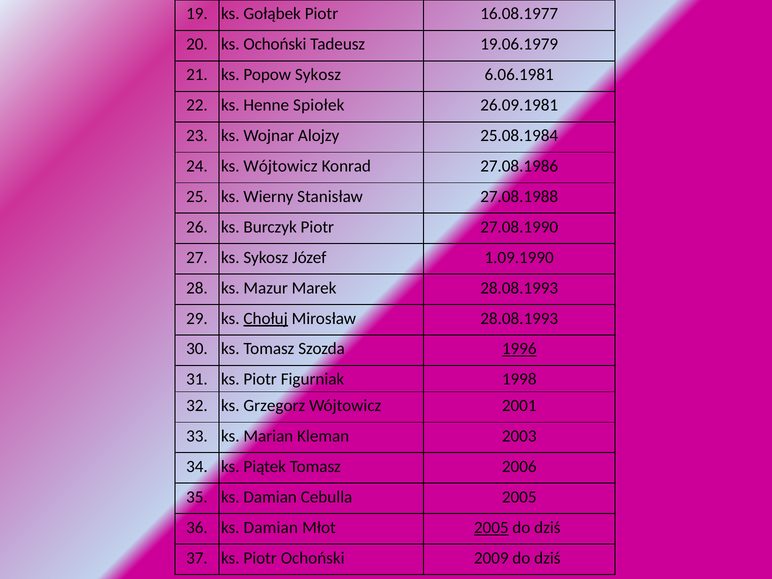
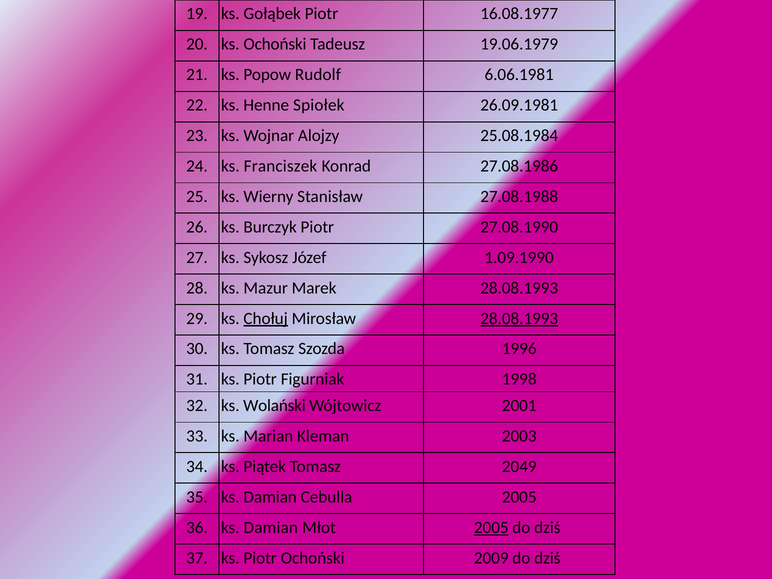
Popow Sykosz: Sykosz -> Rudolf (318, 75)
ks Wójtowicz: Wójtowicz -> Franciszek (280, 166)
28.08.1993 underline: none -> present (519, 318)
1996 underline: present -> none (519, 349)
Grzegorz: Grzegorz -> Wolański (274, 406)
2006: 2006 -> 2049 (519, 467)
